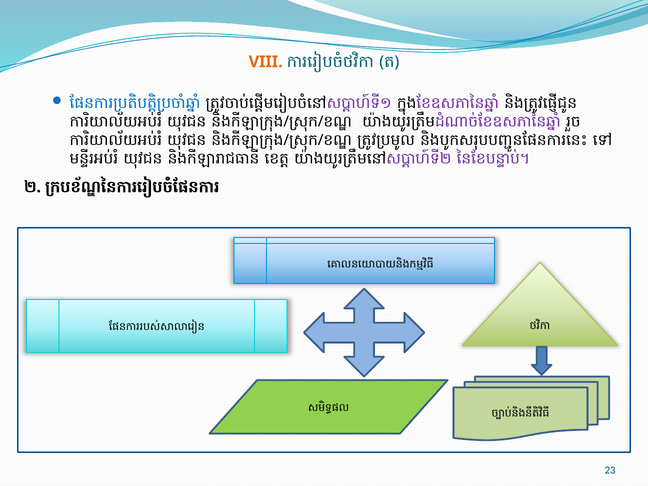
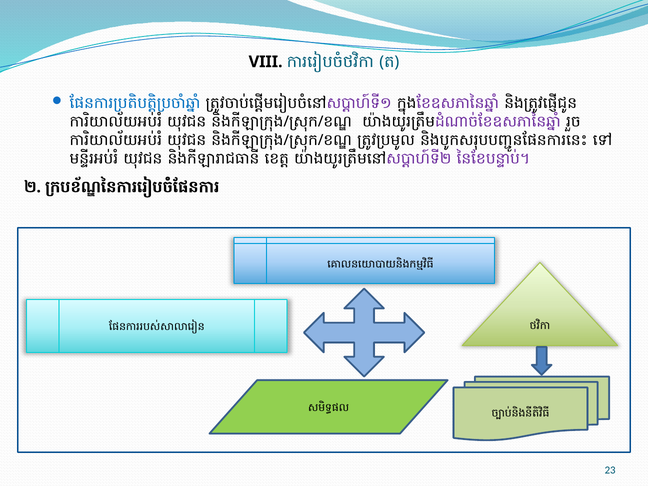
VIII colour: orange -> black (266, 62)
